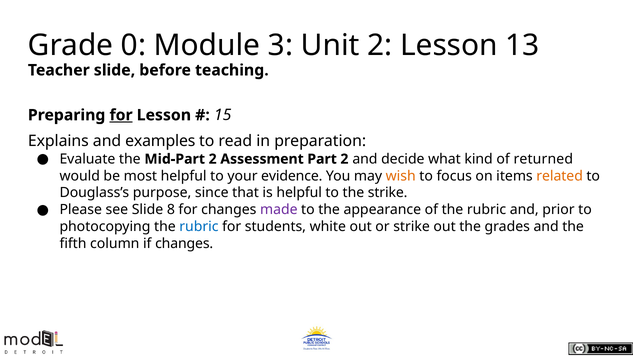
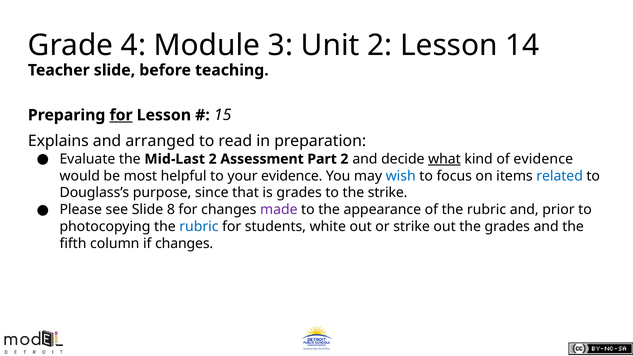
0: 0 -> 4 (134, 45)
13: 13 -> 14 (522, 45)
examples: examples -> arranged (160, 141)
Mid-Part: Mid-Part -> Mid-Last (175, 159)
what underline: none -> present (444, 159)
of returned: returned -> evidence (543, 159)
wish colour: orange -> blue (401, 176)
related colour: orange -> blue (560, 176)
is helpful: helpful -> grades (299, 193)
